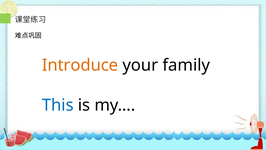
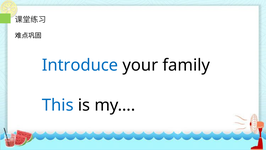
Introduce colour: orange -> blue (80, 65)
